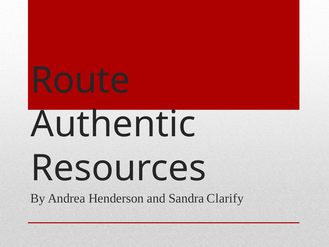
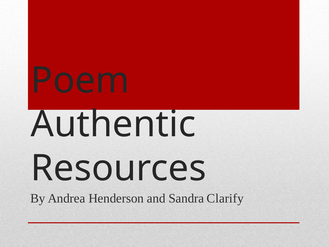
Route: Route -> Poem (80, 80)
